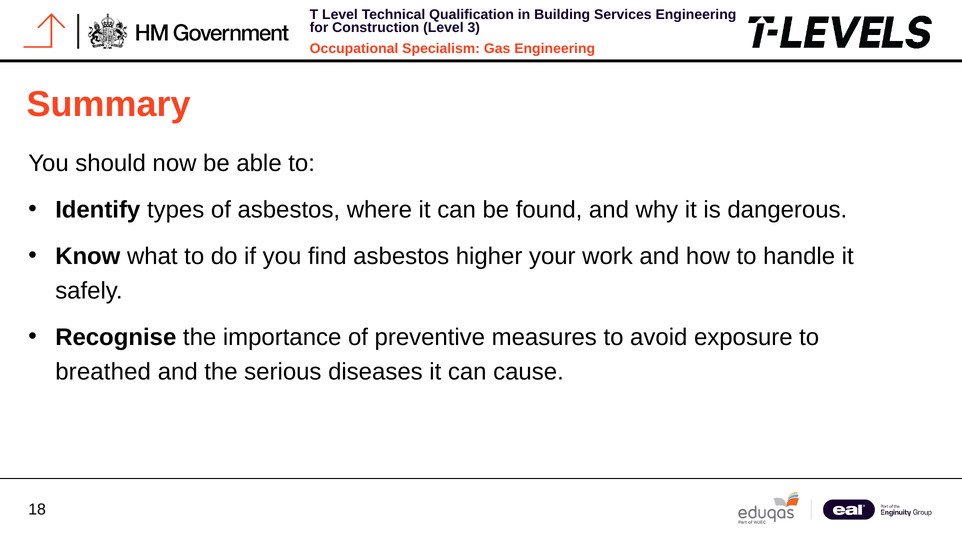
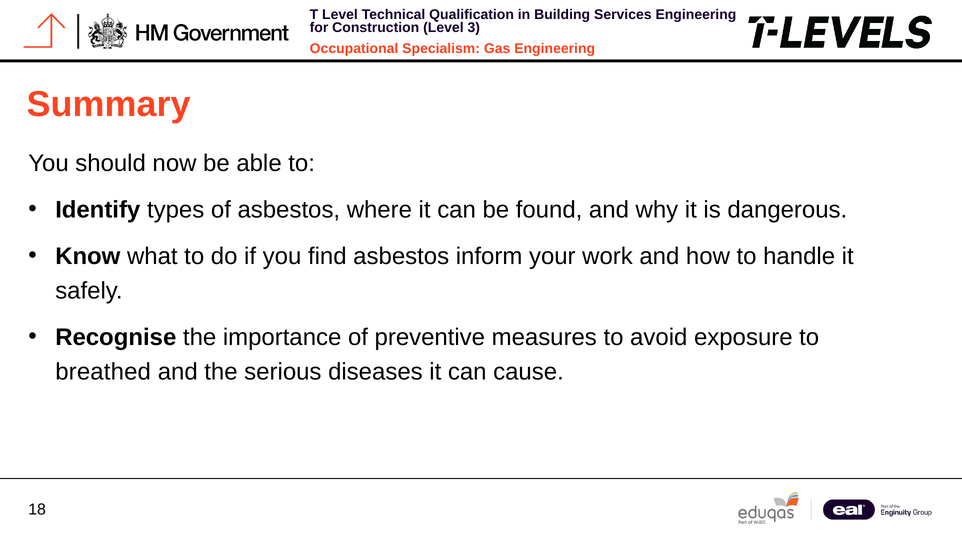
higher: higher -> inform (489, 256)
